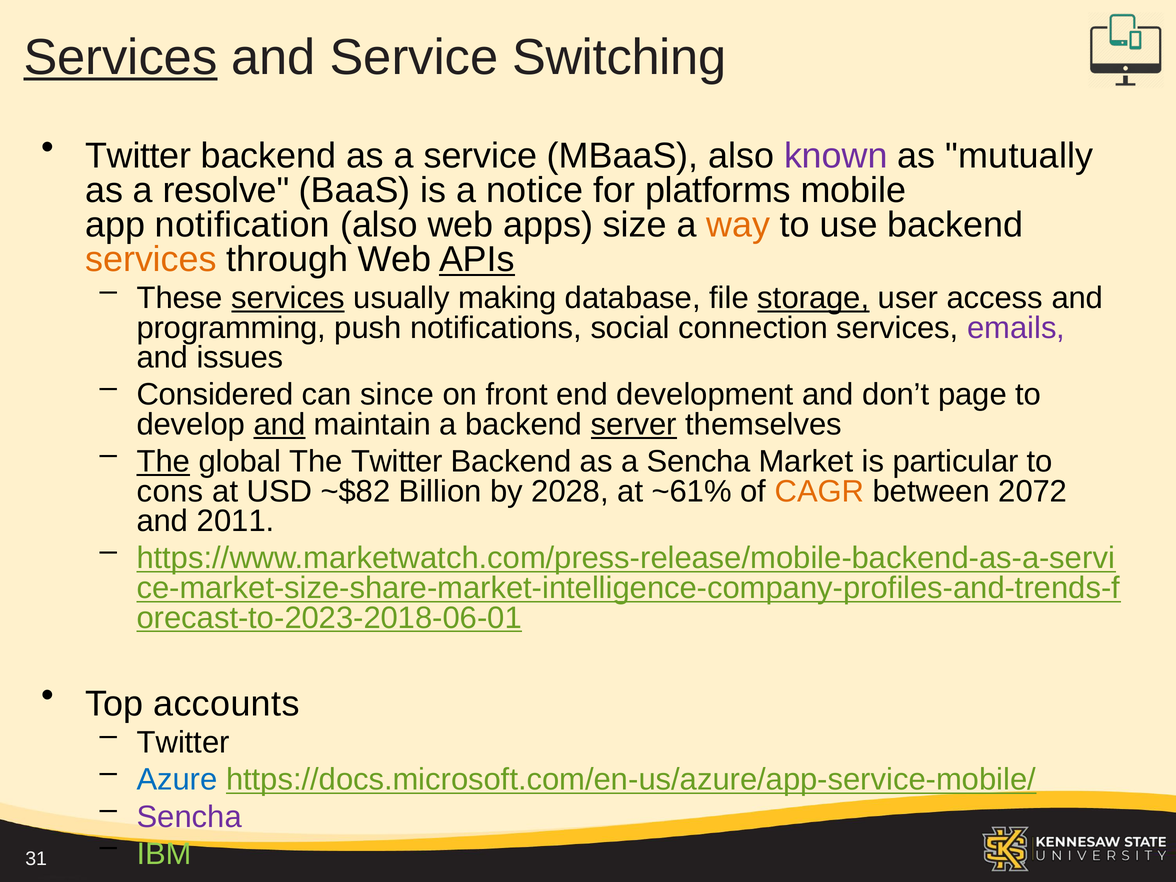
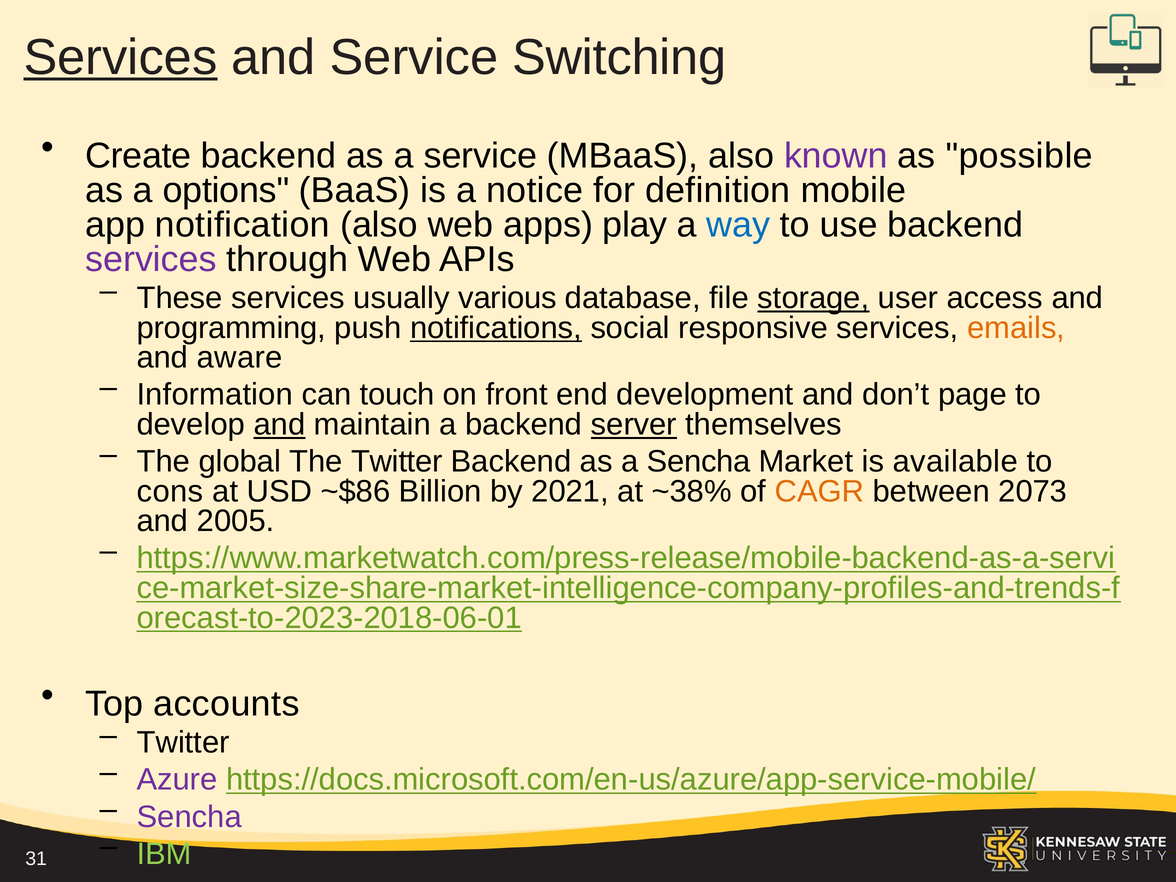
Twitter: Twitter -> Create (138, 156)
mutually: mutually -> possible (1019, 156)
resolve: resolve -> options (226, 190)
platforms: platforms -> definition (718, 190)
size: size -> play (635, 225)
way colour: orange -> blue (738, 225)
services colour: orange -> purple (151, 259)
APIs underline: present -> none (477, 259)
services underline: present -> none (288, 298)
making: making -> various (507, 298)
notifications underline: none -> present (496, 328)
connection: connection -> responsive (753, 328)
emails colour: purple -> orange (1016, 328)
issues: issues -> aware (240, 358)
Considered: Considered -> Information (215, 395)
since: since -> touch (397, 395)
The underline: present -> none (163, 462)
particular: particular -> available (955, 462)
~$82: ~$82 -> ~$86 (355, 491)
2028: 2028 -> 2021 (570, 491)
~61%: ~61% -> ~38% (692, 491)
2072: 2072 -> 2073 (1033, 491)
2011: 2011 -> 2005 (236, 521)
Azure colour: blue -> purple (177, 780)
